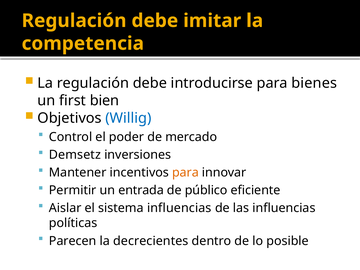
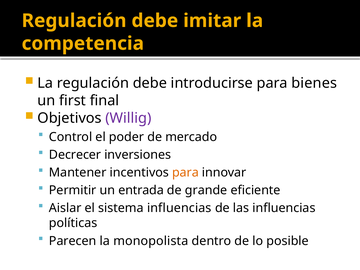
bien: bien -> final (104, 101)
Willig colour: blue -> purple (128, 118)
Demsetz: Demsetz -> Decrecer (75, 155)
público: público -> grande (206, 190)
decrecientes: decrecientes -> monopolista (151, 241)
